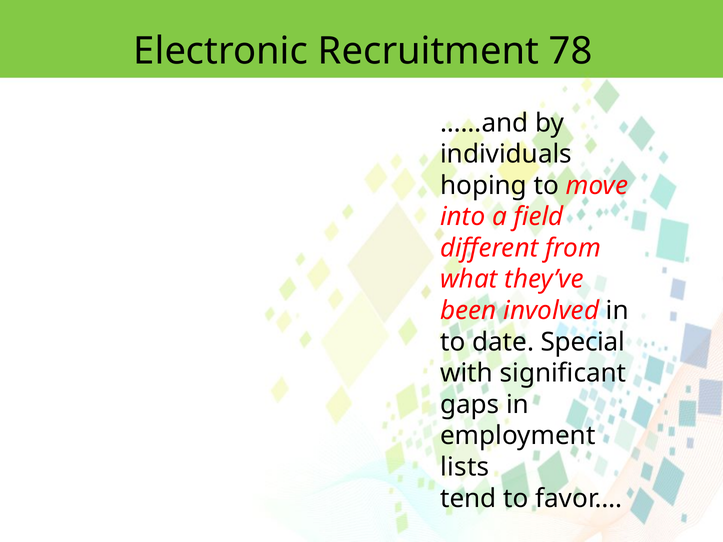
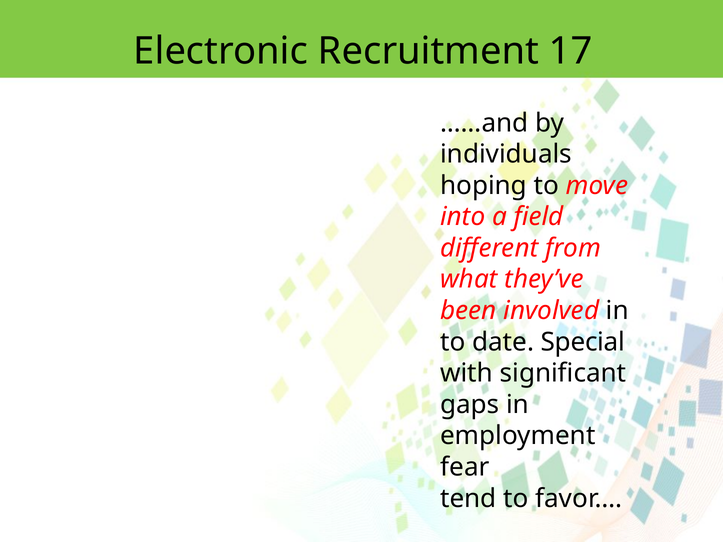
78: 78 -> 17 (571, 51)
lists: lists -> fear (465, 467)
